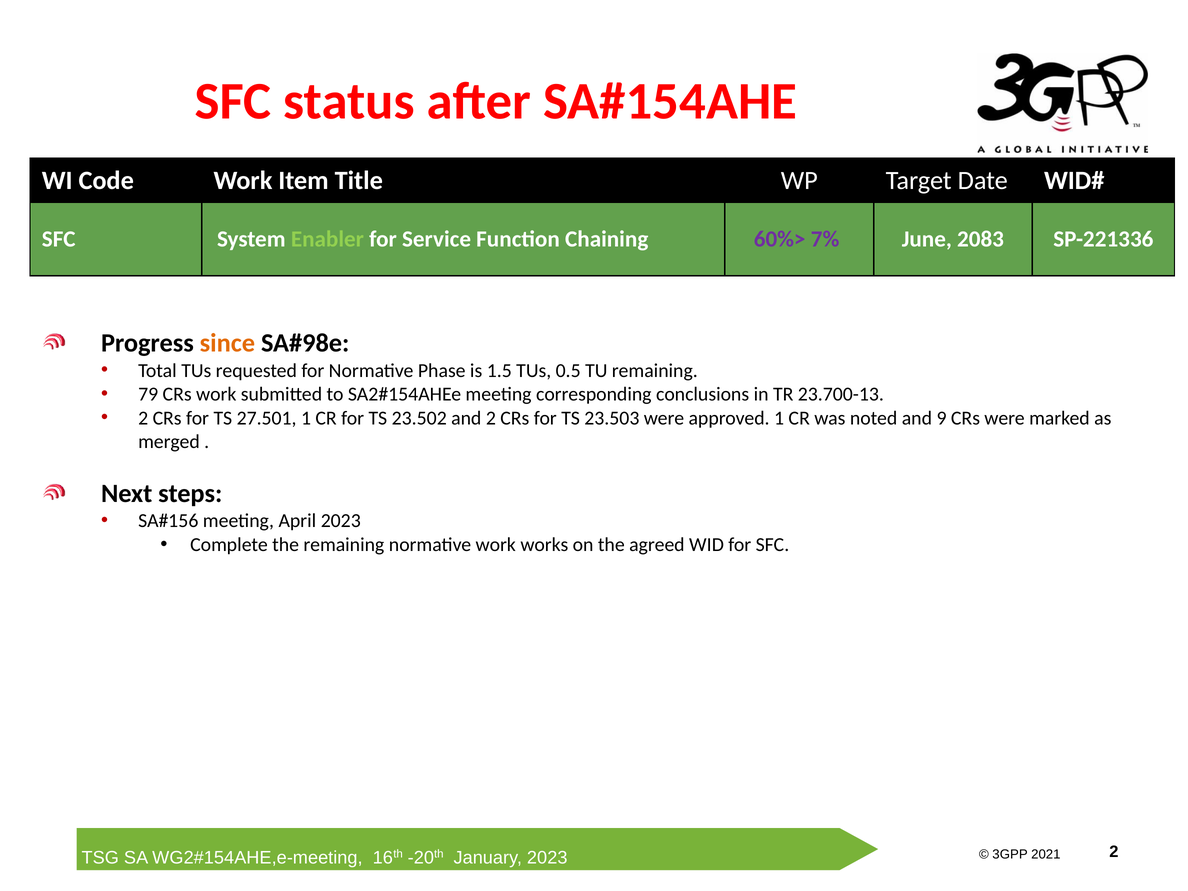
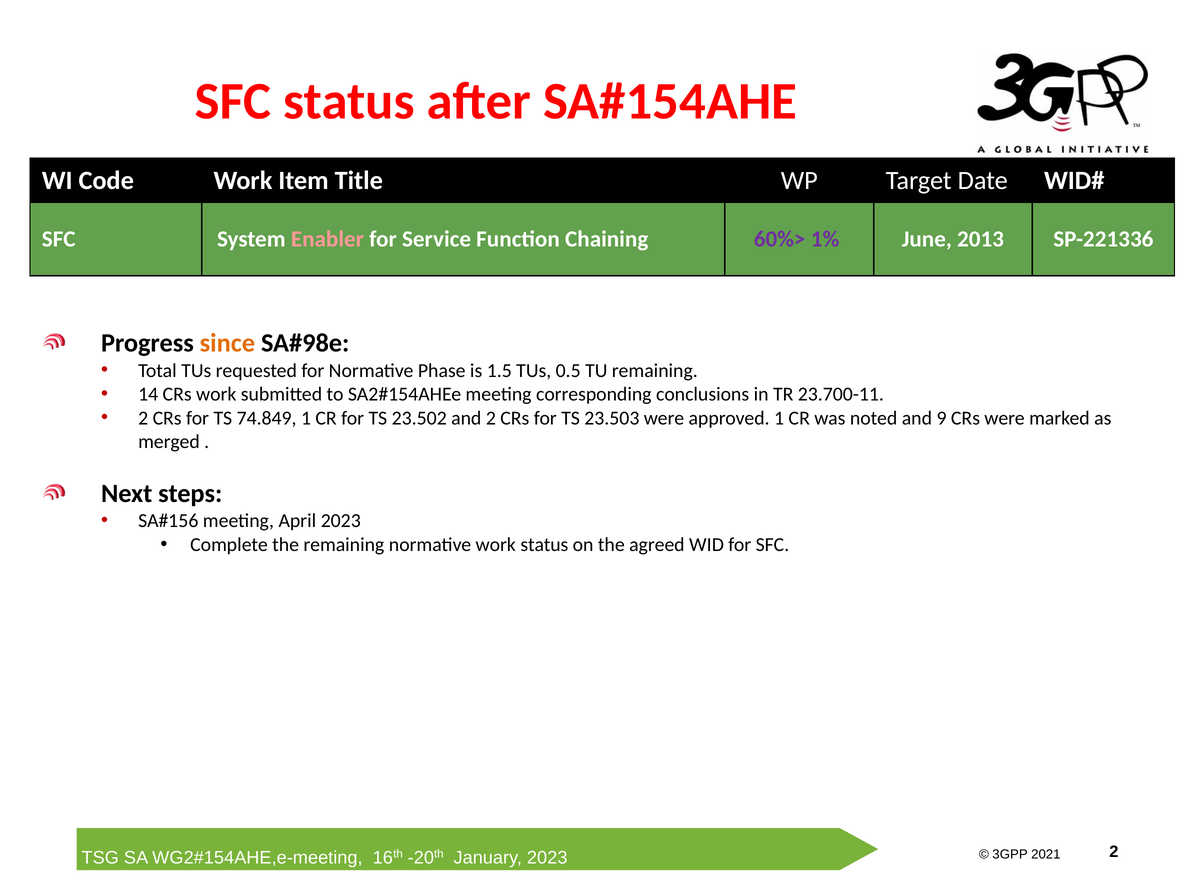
Enabler colour: light green -> pink (327, 239)
7%: 7% -> 1% (825, 239)
2083: 2083 -> 2013 (980, 239)
79: 79 -> 14 (148, 394)
23.700-13: 23.700-13 -> 23.700-11 (841, 394)
27.501: 27.501 -> 74.849 (267, 418)
work works: works -> status (544, 545)
